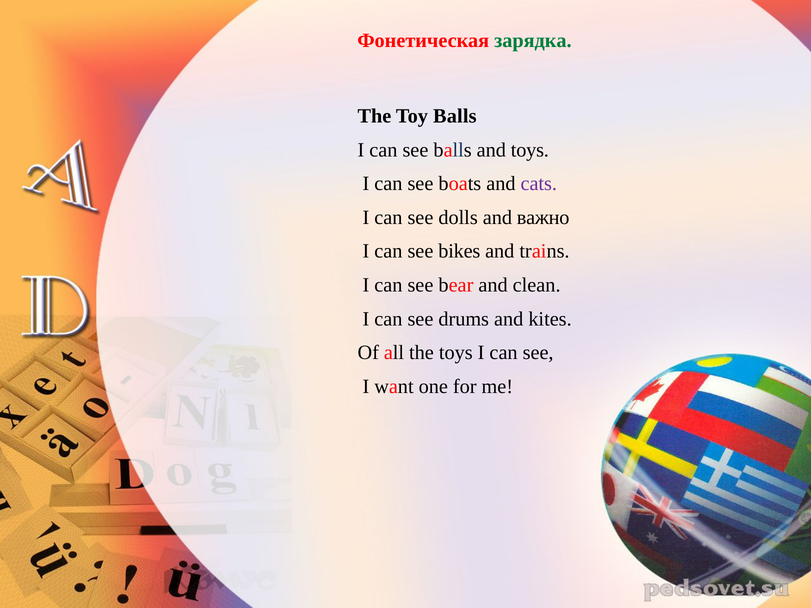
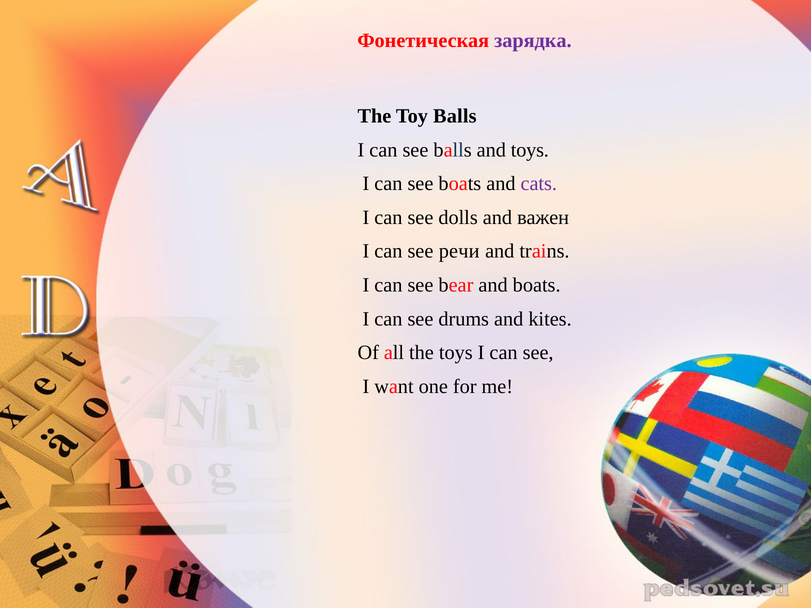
зарядка colour: green -> purple (533, 41)
важно: важно -> важен (543, 218)
bikes: bikes -> речи (459, 251)
and clean: clean -> boats (537, 285)
